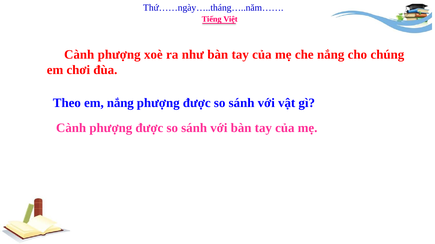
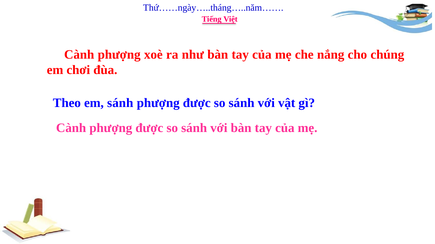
em nắng: nắng -> sánh (120, 103)
